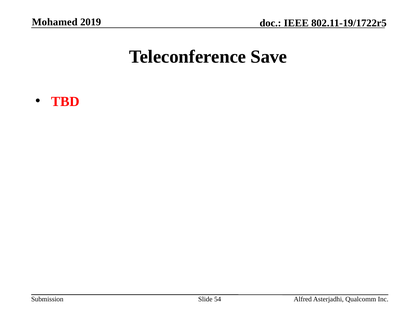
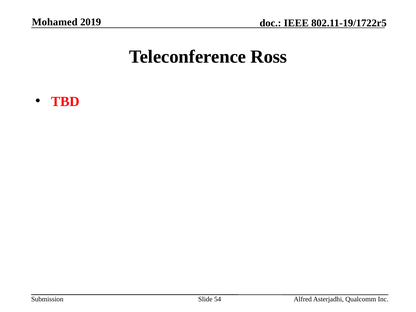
Save: Save -> Ross (269, 57)
